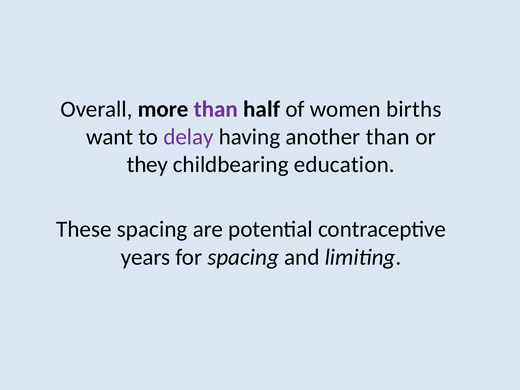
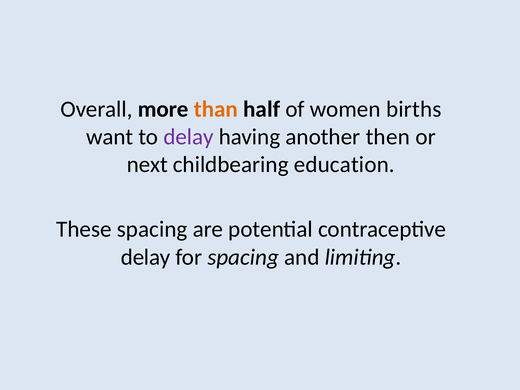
than colour: purple -> orange (216, 109)
another than: than -> then (388, 137)
they: they -> next (147, 165)
years: years -> delay (146, 257)
